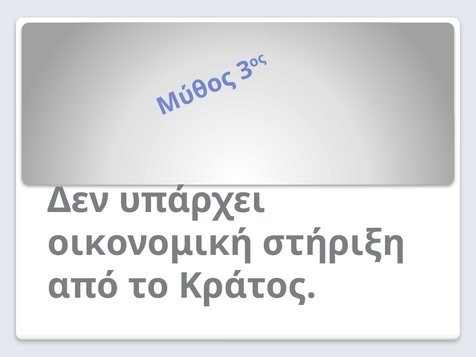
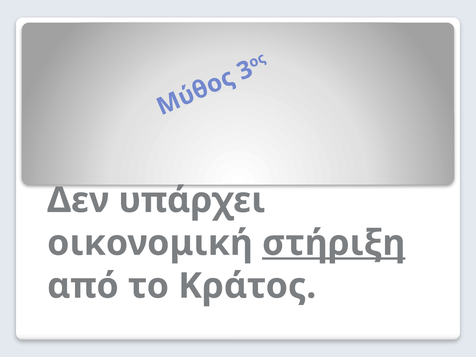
στήριξη underline: none -> present (334, 243)
